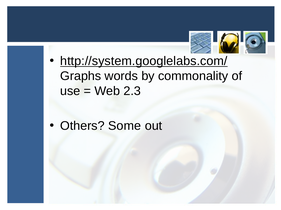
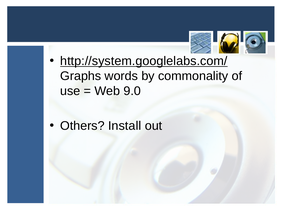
2.3: 2.3 -> 9.0 (132, 91)
Some: Some -> Install (125, 126)
